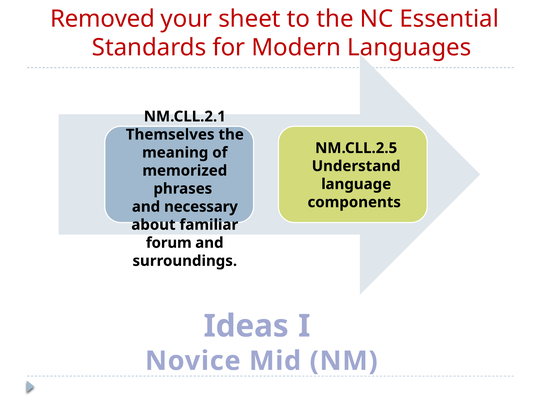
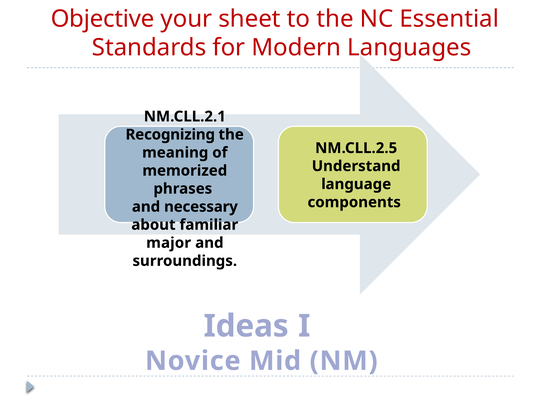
Removed: Removed -> Objective (103, 19)
Themselves: Themselves -> Recognizing (170, 134)
forum: forum -> major (169, 243)
